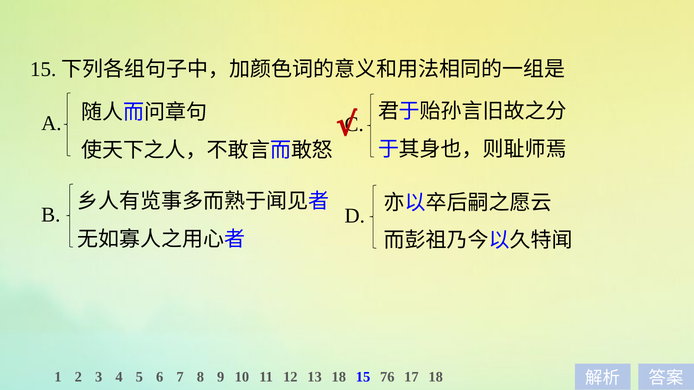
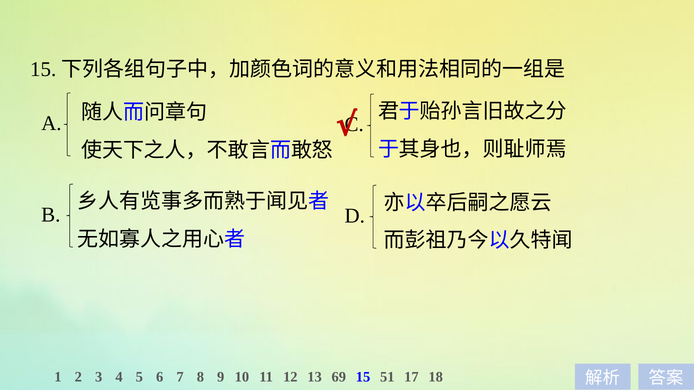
13 18: 18 -> 69 (339, 377)
76: 76 -> 51 (387, 377)
